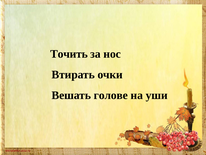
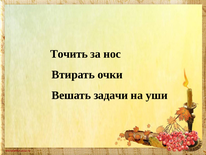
голове: голове -> задачи (111, 95)
